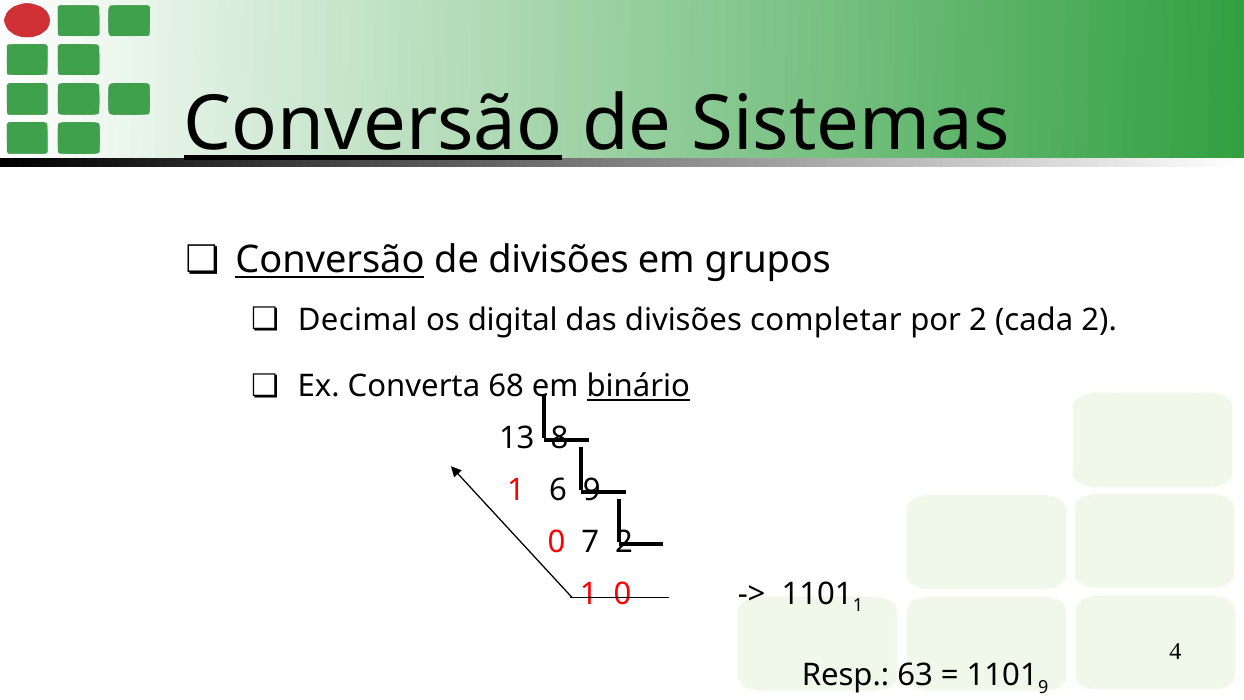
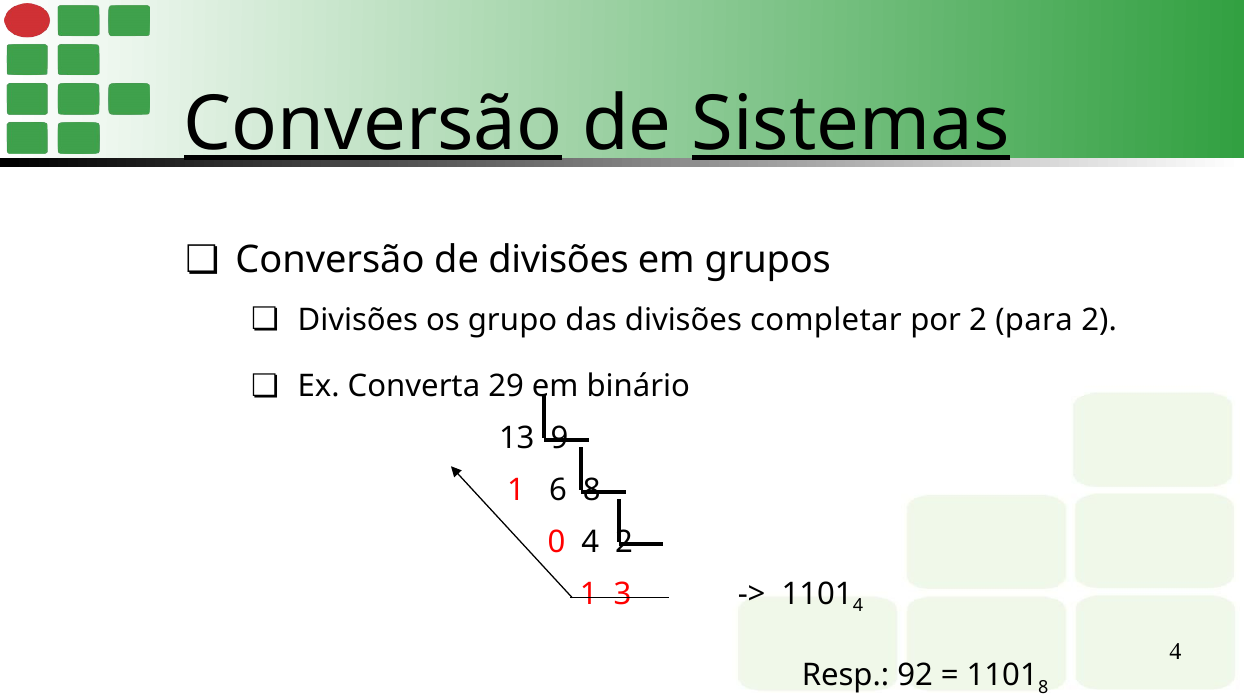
Sistemas underline: none -> present (851, 124)
Conversão underline: present -> none (330, 260)
Decimal: Decimal -> Divisões (358, 320)
digital: digital -> grupo (513, 320)
cada: cada -> para (1034, 320)
68: 68 -> 29 (506, 386)
binário underline: present -> none (638, 386)
8: 8 -> 9 (560, 438)
6 9: 9 -> 8 (592, 490)
0 7: 7 -> 4 (590, 542)
1 0: 0 -> 3 (623, 594)
1: 1 -> 4 (858, 606)
63: 63 -> 92 (915, 675)
9: 9 -> 8 (1043, 687)
